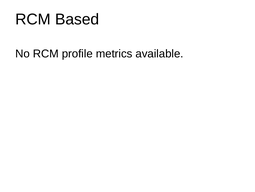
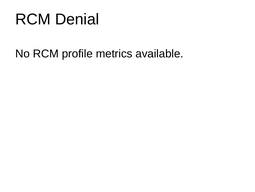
Based: Based -> Denial (77, 19)
